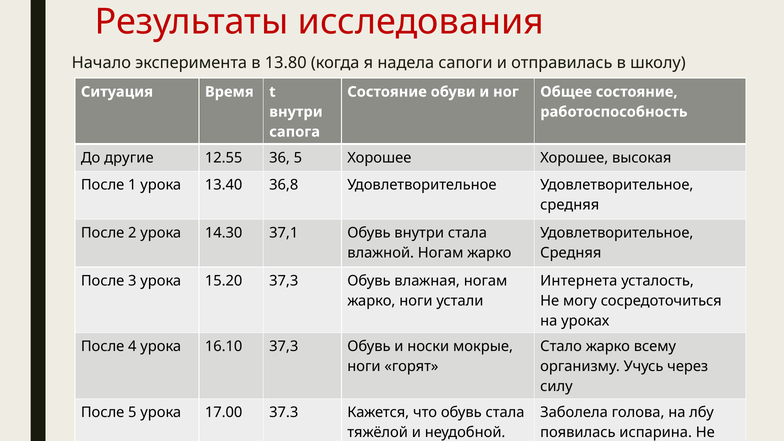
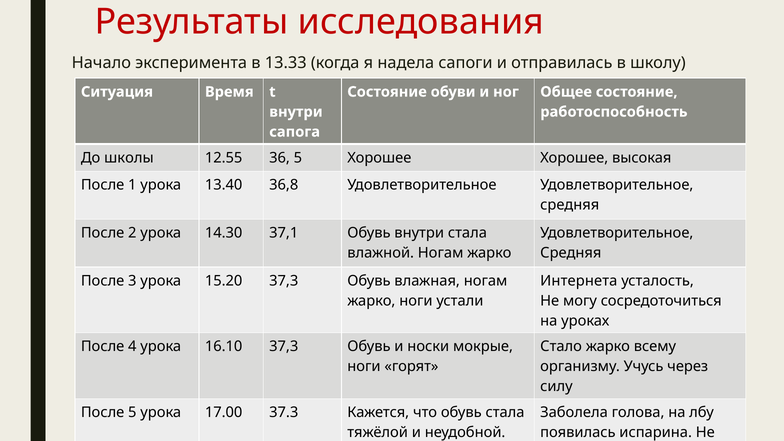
13.80: 13.80 -> 13.33 (286, 63)
другие: другие -> школы (129, 158)
